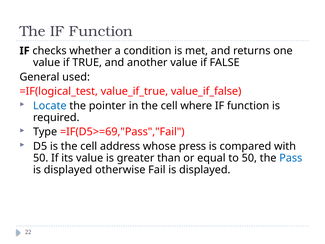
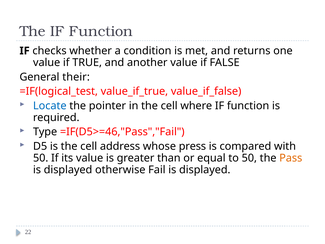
used: used -> their (76, 77)
=IF(D5>=69,"Pass","Fail: =IF(D5>=69,"Pass","Fail -> =IF(D5>=46,"Pass","Fail (122, 132)
Pass colour: blue -> orange (291, 158)
